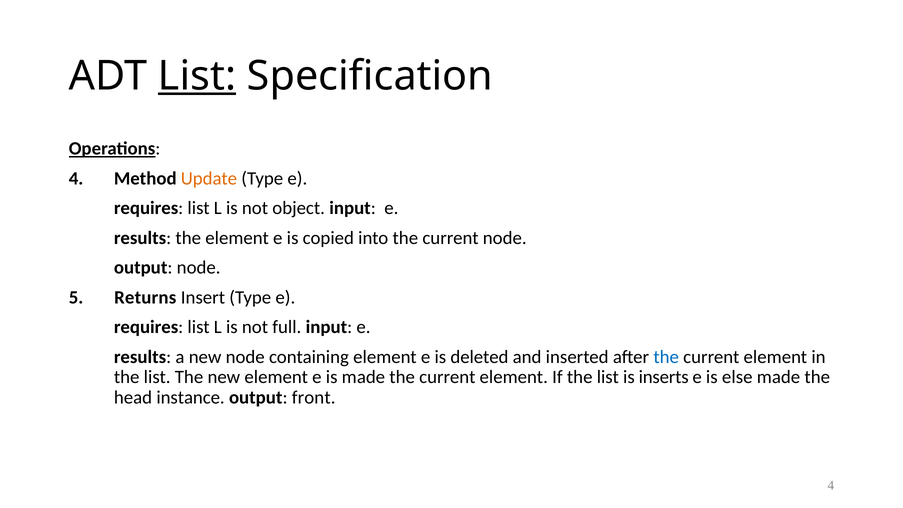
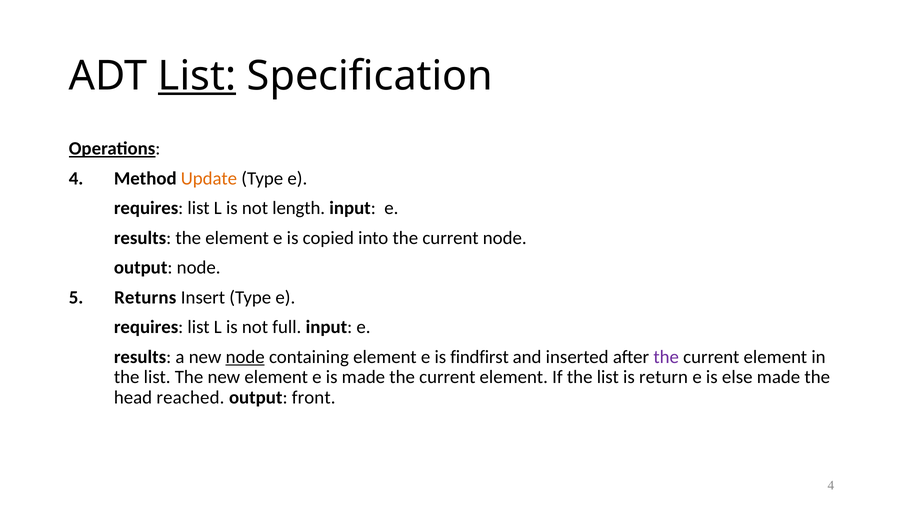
object: object -> length (299, 208)
node underline: none -> present (245, 357)
deleted: deleted -> findfirst (480, 357)
the colour: blue -> purple (666, 357)
inserts: inserts -> return (664, 377)
instance: instance -> reached (190, 397)
